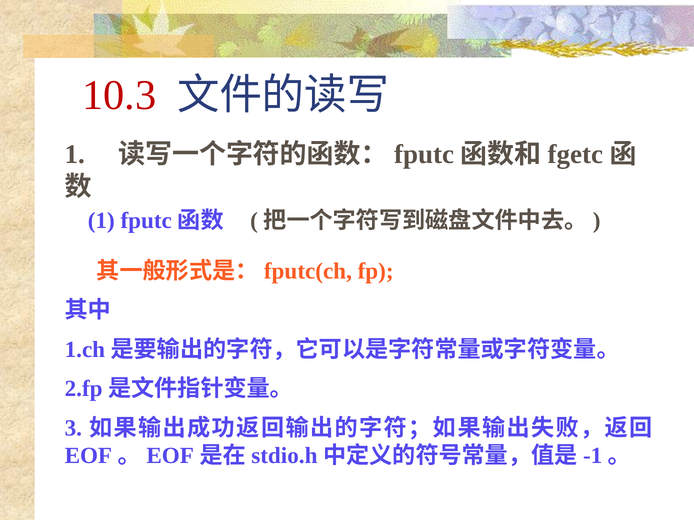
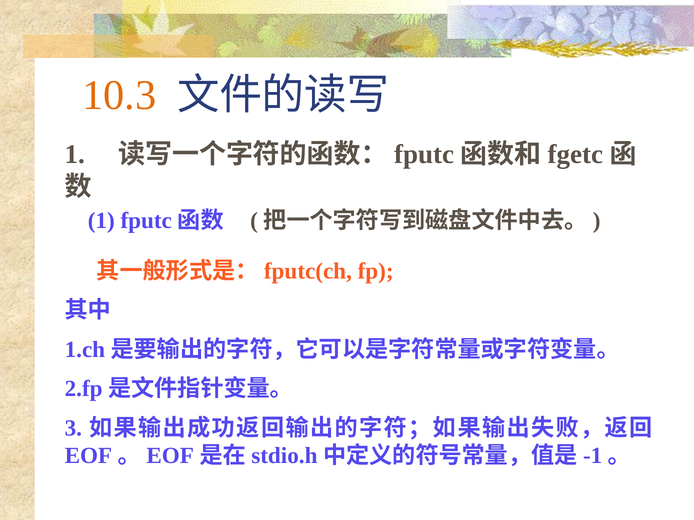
10.3 colour: red -> orange (119, 95)
